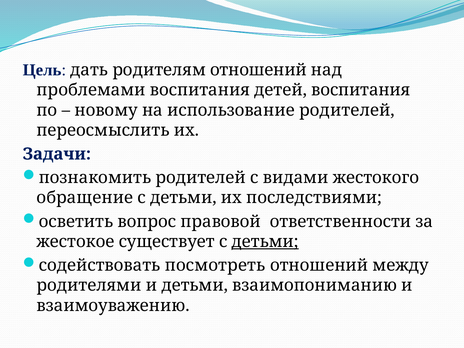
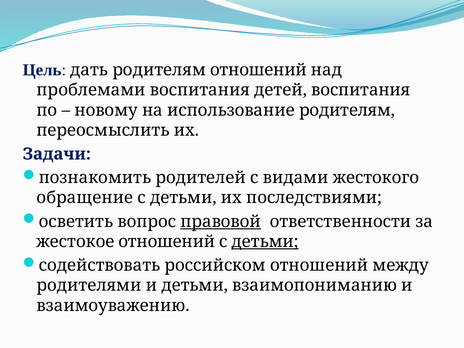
использование родителей: родителей -> родителям (347, 110)
правовой underline: none -> present (221, 222)
жестокое существует: существует -> отношений (167, 242)
посмотреть: посмотреть -> российском (215, 265)
